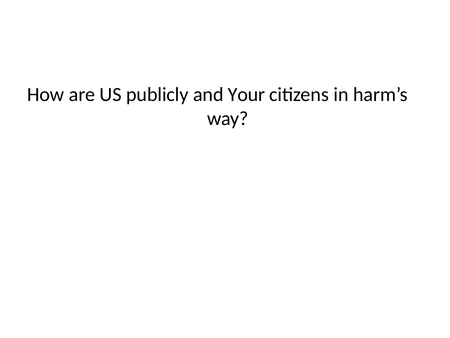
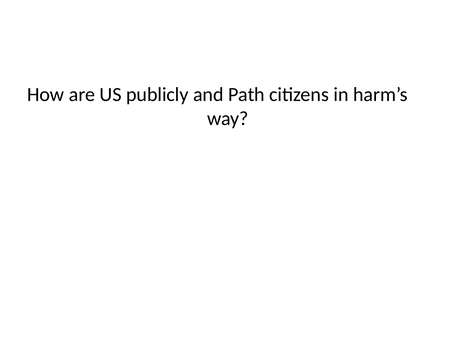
Your: Your -> Path (246, 94)
